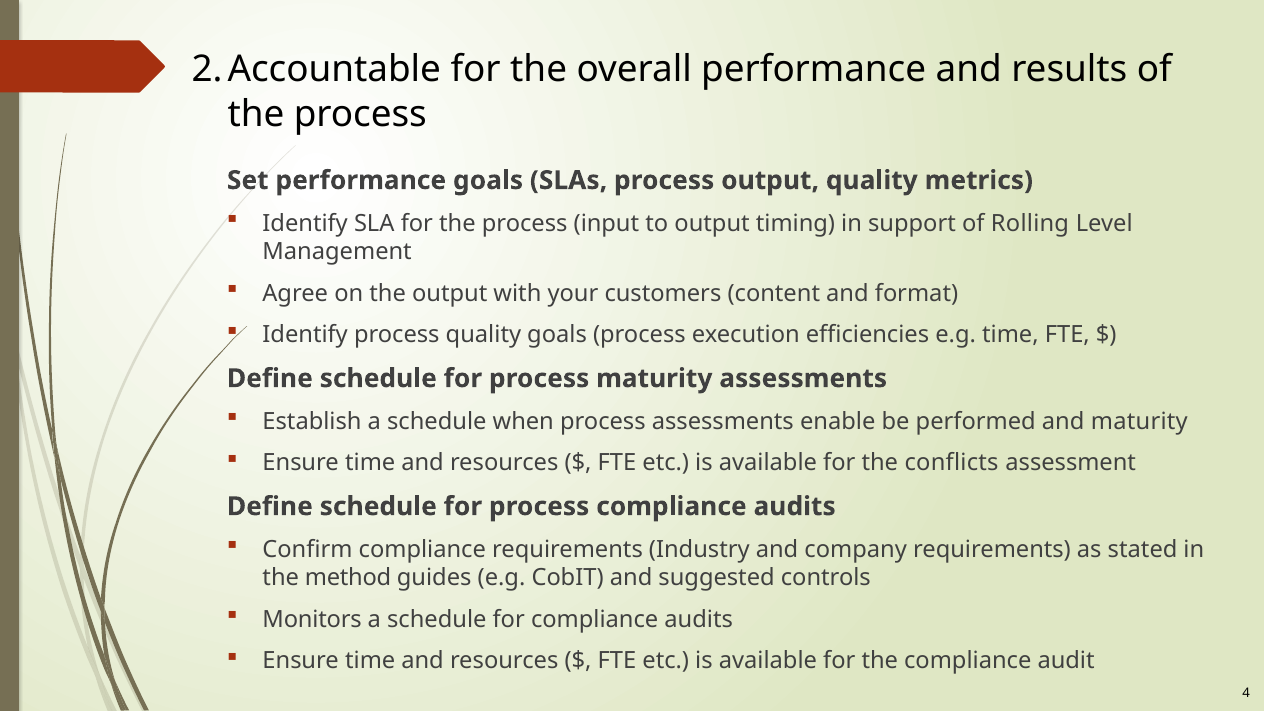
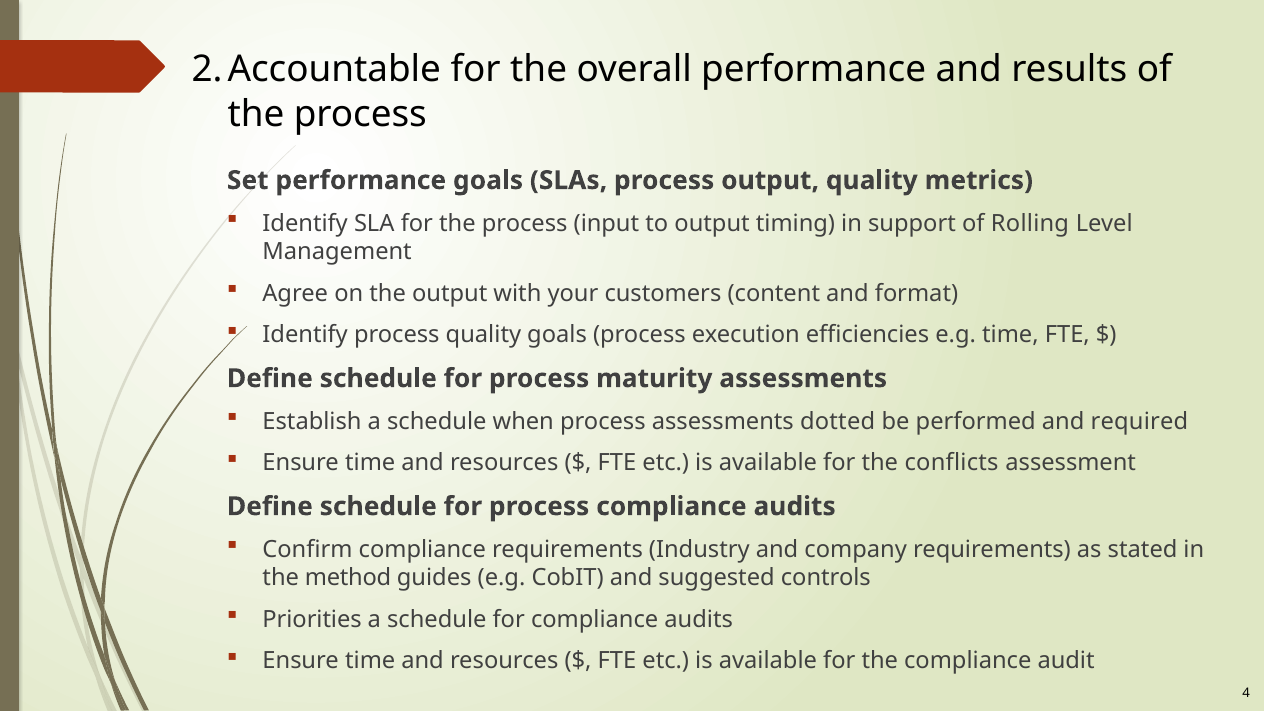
enable: enable -> dotted (838, 421)
and maturity: maturity -> required (1139, 421)
Monitors: Monitors -> Priorities (312, 620)
